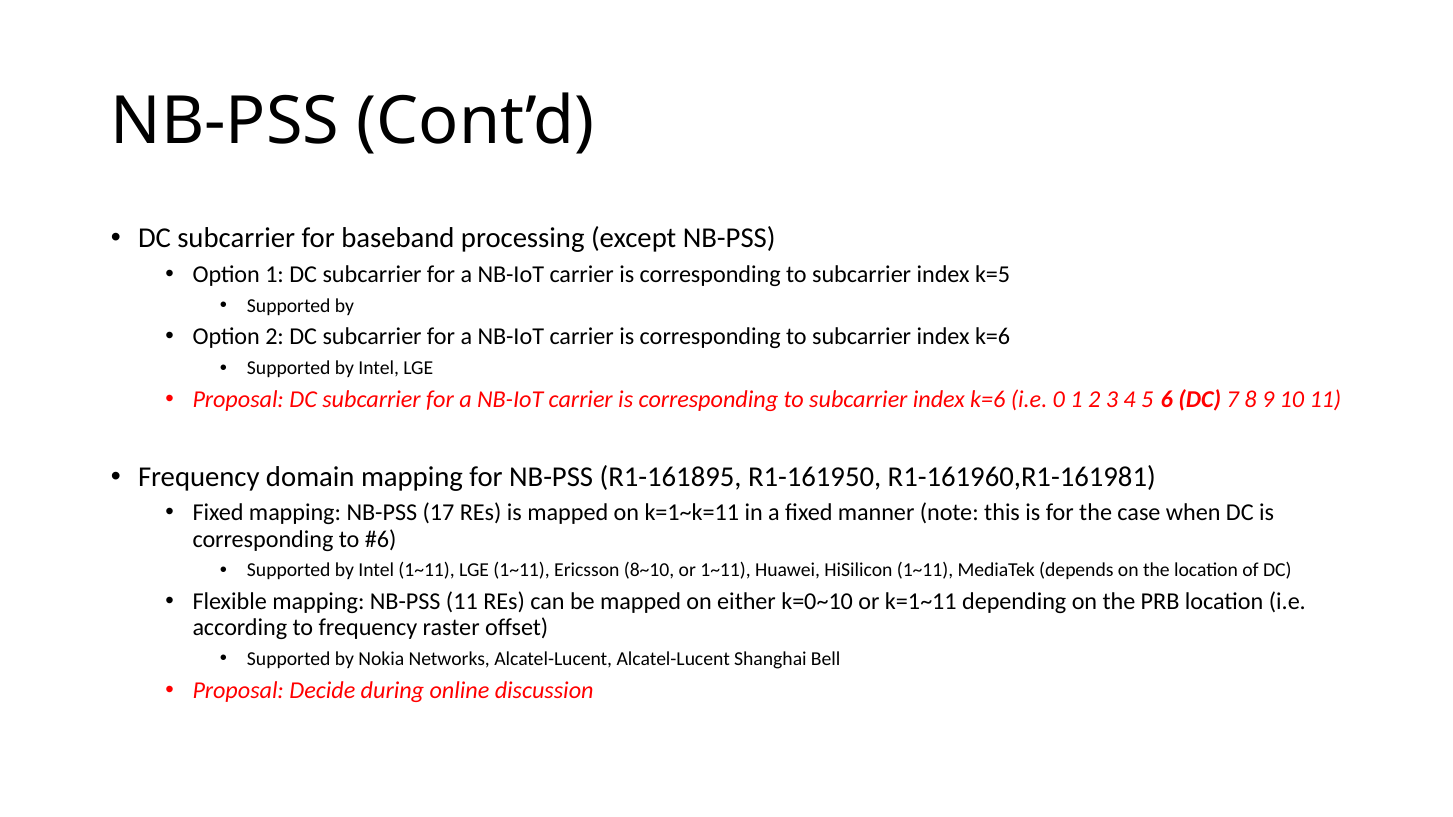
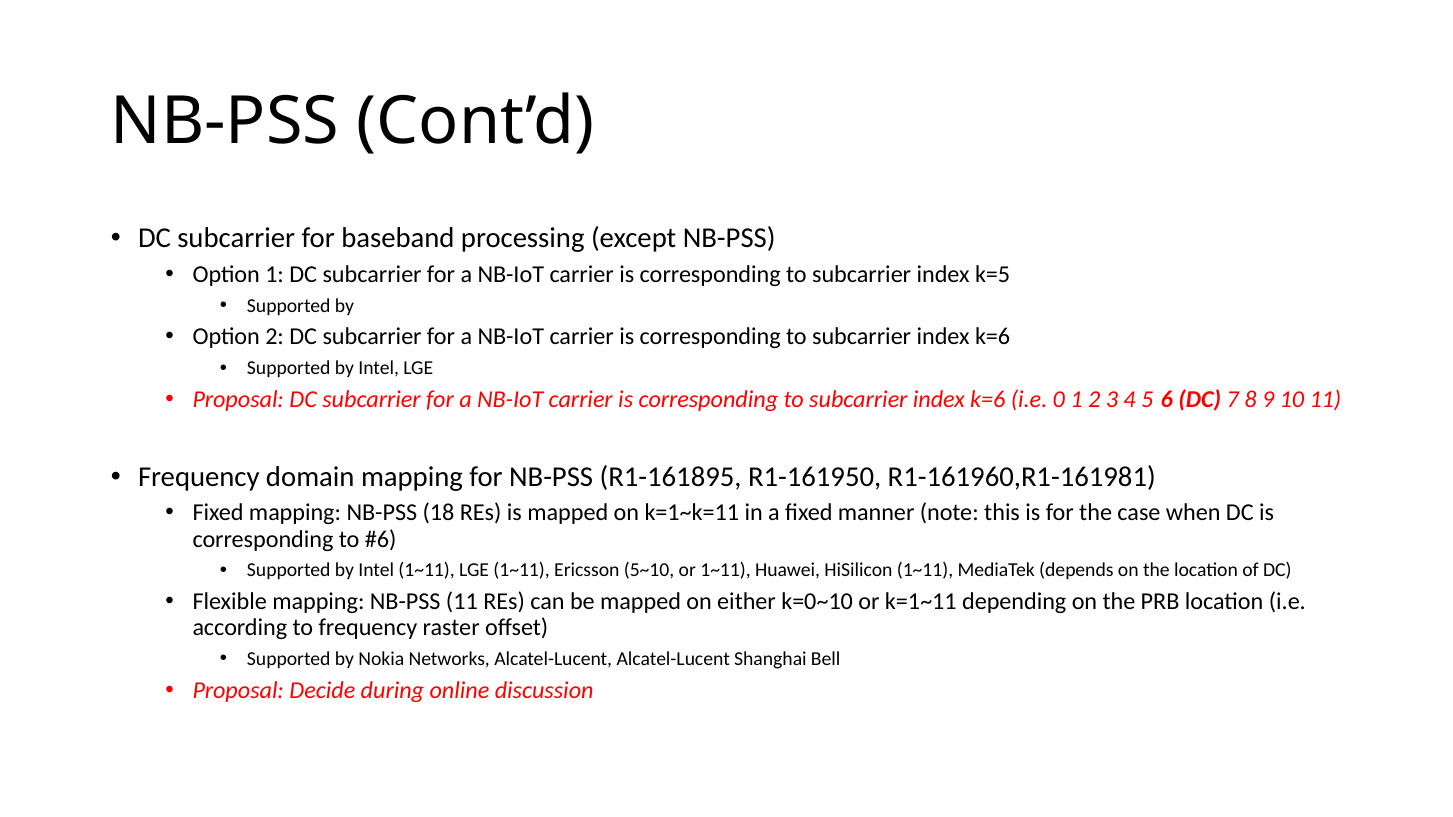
17: 17 -> 18 (439, 513)
8~10: 8~10 -> 5~10 (649, 571)
